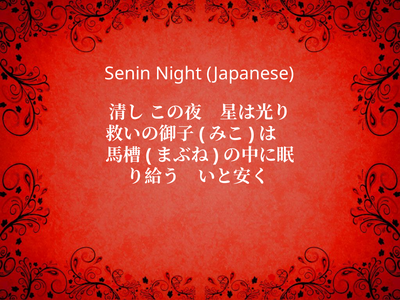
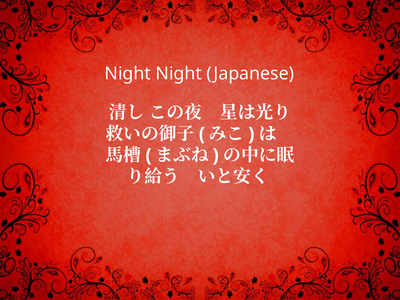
Senin: Senin -> Night (128, 74)
